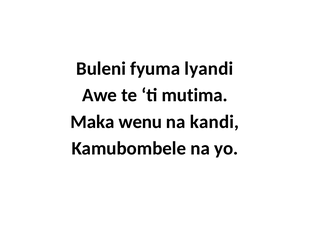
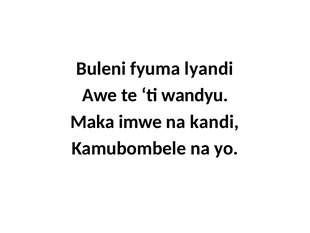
mutima: mutima -> wandyu (195, 95)
wenu: wenu -> imwe (140, 122)
